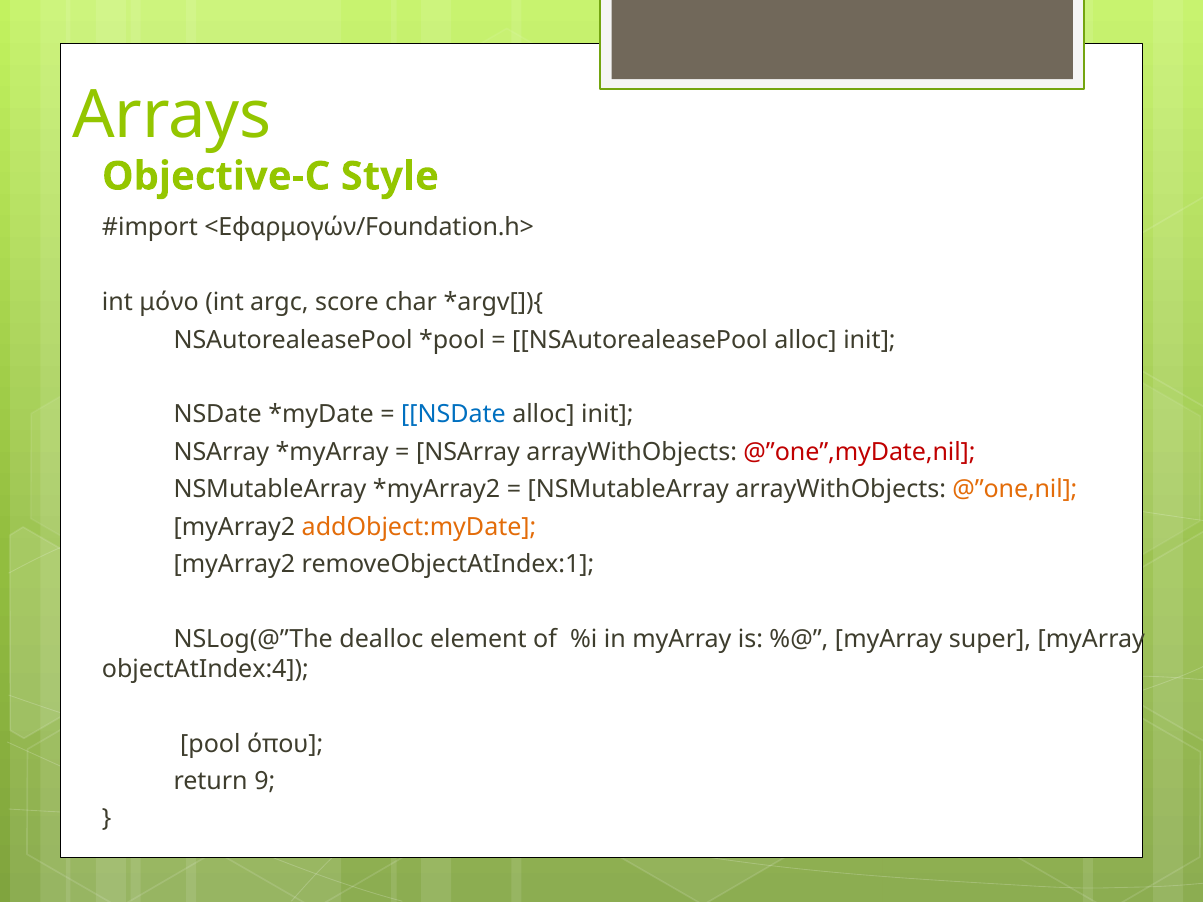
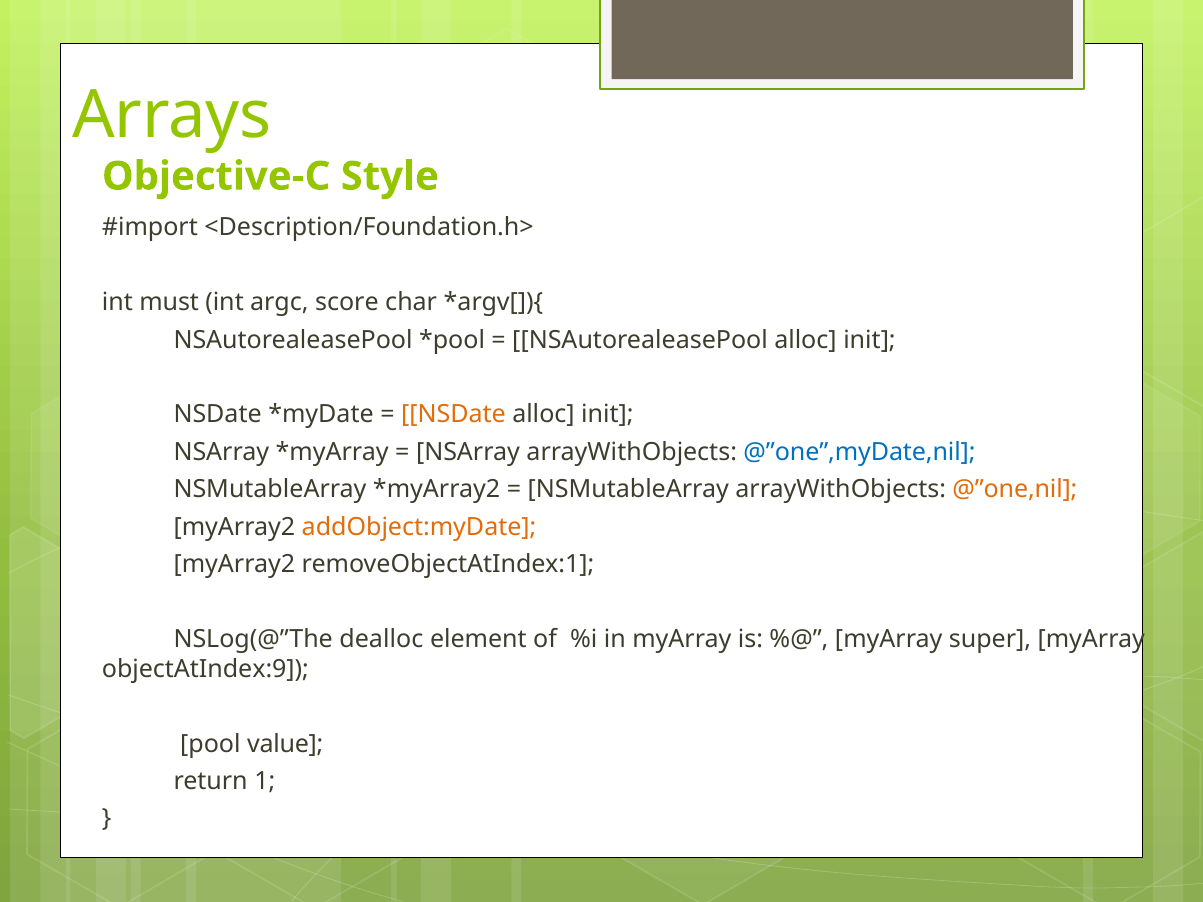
<Εφαρμογών/Foundation.h>: <Εφαρμογών/Foundation.h> -> <Description/Foundation.h> (369, 228)
μόνο: μόνο -> must (169, 302)
NSDate colour: blue -> orange (453, 415)
@”one”,myDate,nil colour: red -> blue (860, 452)
objectAtIndex:4: objectAtIndex:4 -> objectAtIndex:9 (205, 669)
όπου: όπου -> value (285, 744)
9: 9 -> 1 (265, 781)
